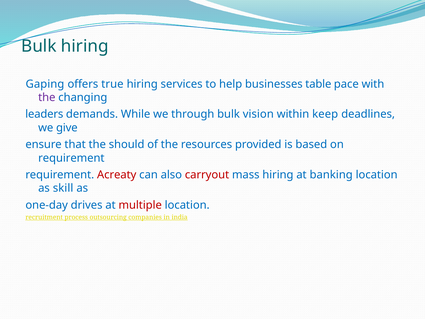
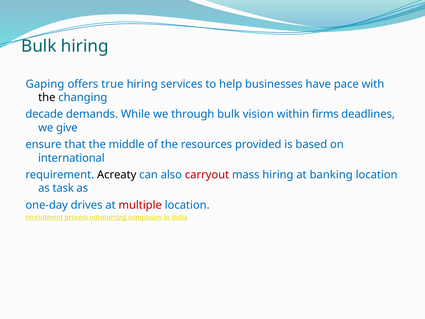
table: table -> have (318, 84)
the colour: purple -> black (47, 97)
leaders: leaders -> decade (44, 114)
keep: keep -> firms (325, 114)
should: should -> middle (127, 144)
requirement: requirement -> international (71, 158)
Acreaty colour: red -> black (117, 175)
skill: skill -> task (63, 188)
